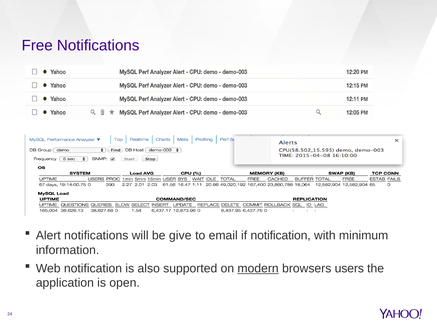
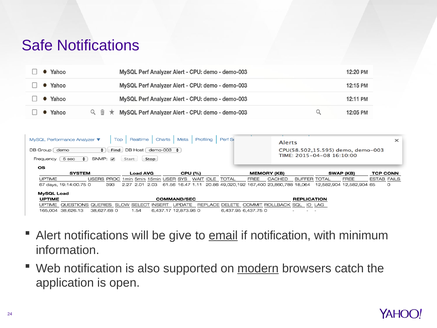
Free: Free -> Safe (37, 46)
email underline: none -> present (223, 235)
users: users -> catch (349, 268)
